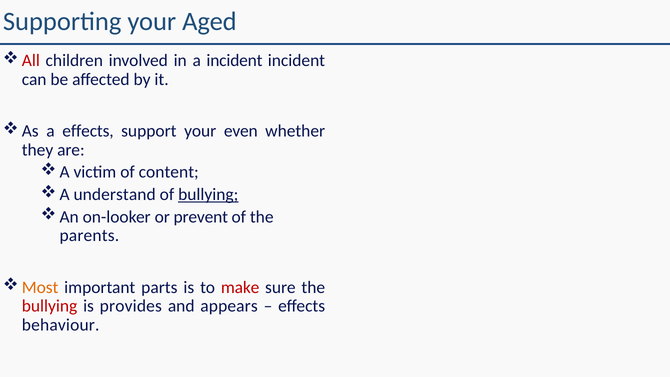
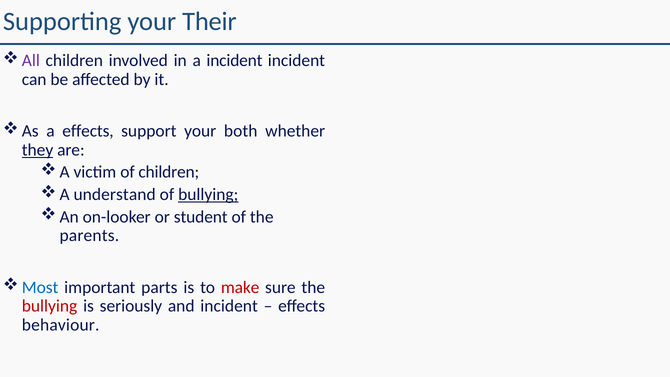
Aged: Aged -> Their (209, 22)
All colour: red -> purple (31, 60)
even: even -> both (241, 131)
they underline: none -> present (38, 150)
of content: content -> children (169, 172)
prevent: prevent -> student (201, 217)
Most colour: orange -> blue (40, 287)
provides: provides -> seriously (131, 306)
and appears: appears -> incident (229, 306)
